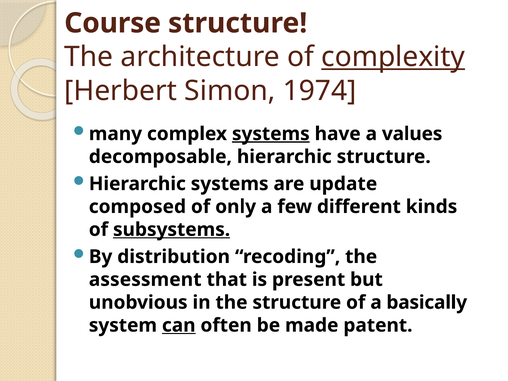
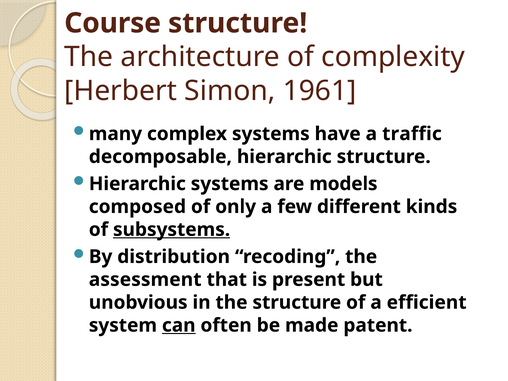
complexity underline: present -> none (393, 57)
1974: 1974 -> 1961 (320, 91)
systems underline: present -> none (271, 134)
values: values -> traffic (412, 134)
update: update -> models (343, 184)
basically: basically -> efficient (427, 302)
